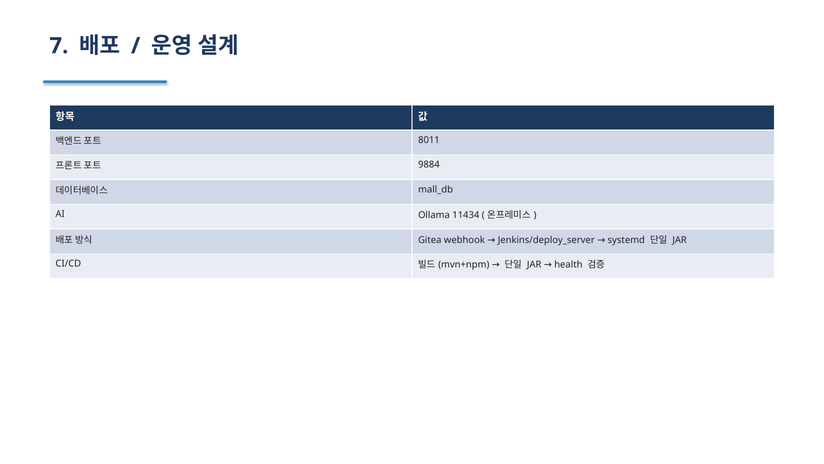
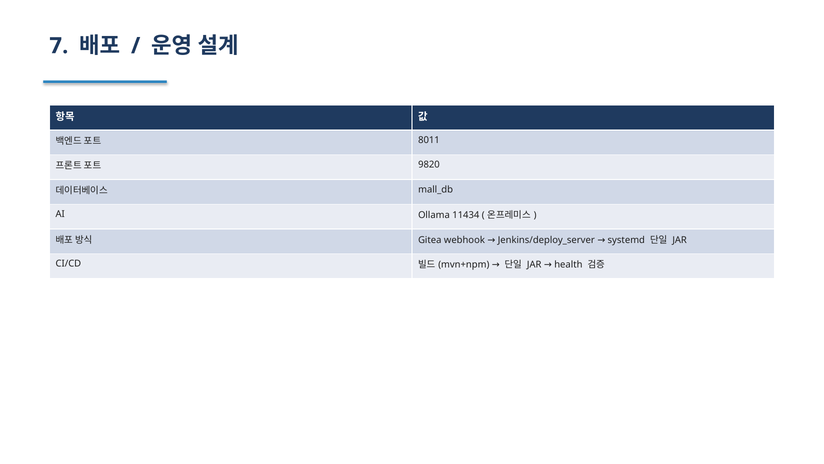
9884: 9884 -> 9820 (429, 165)
